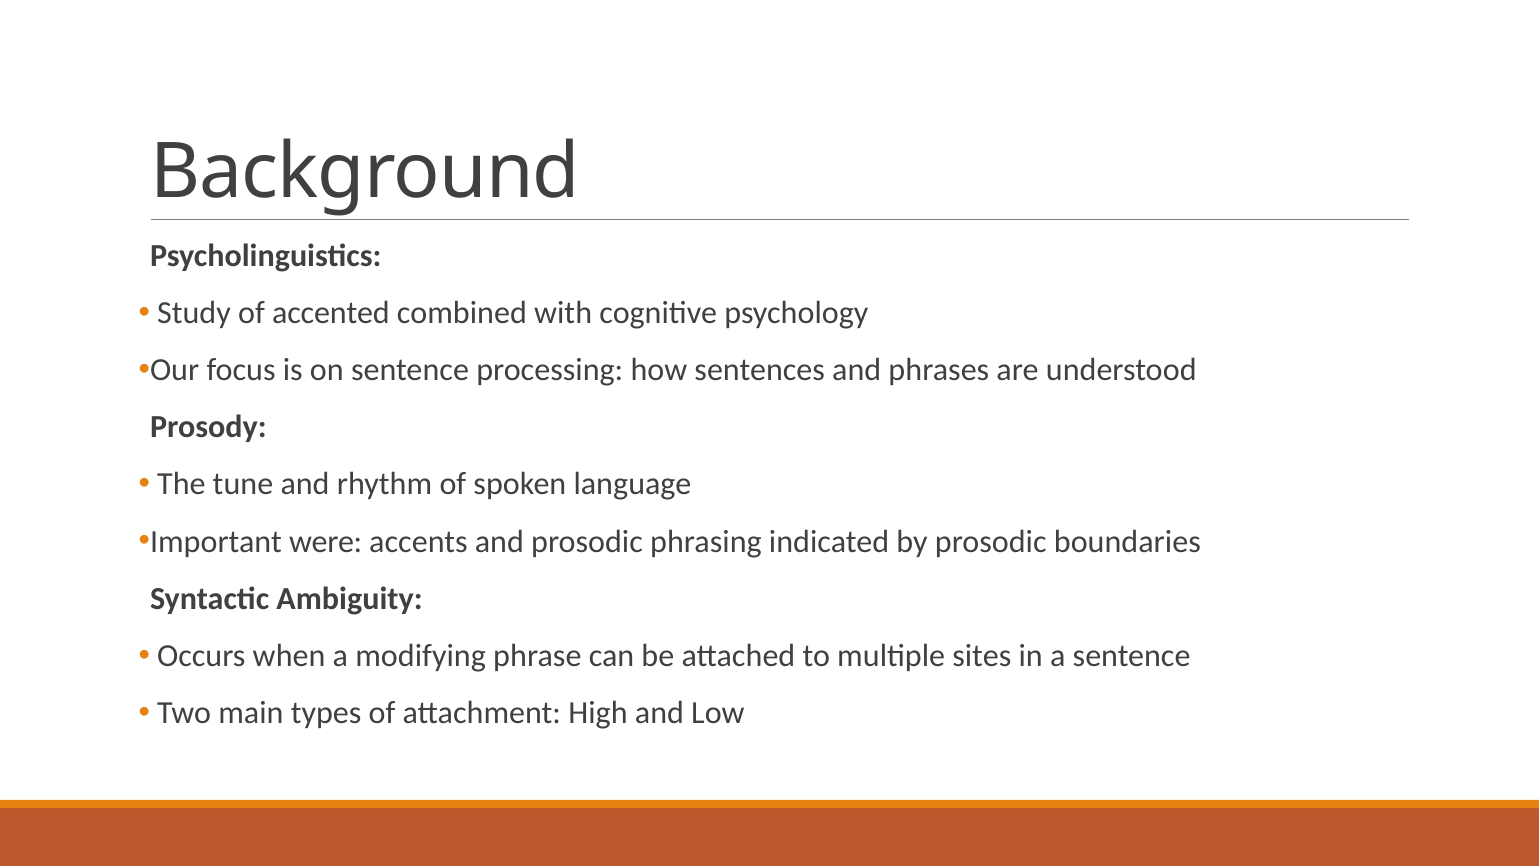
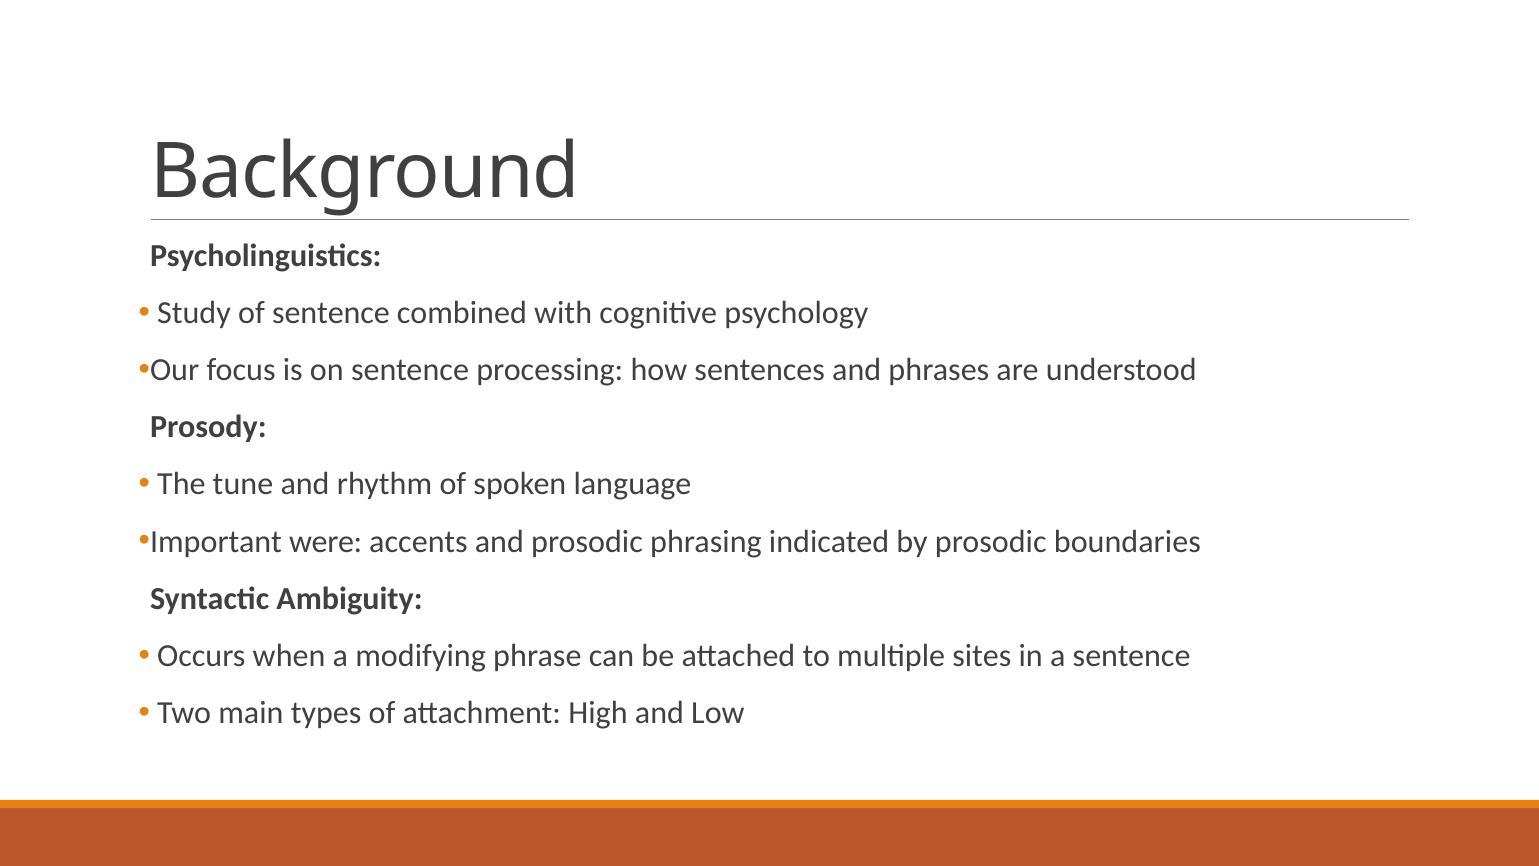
of accented: accented -> sentence (331, 313)
